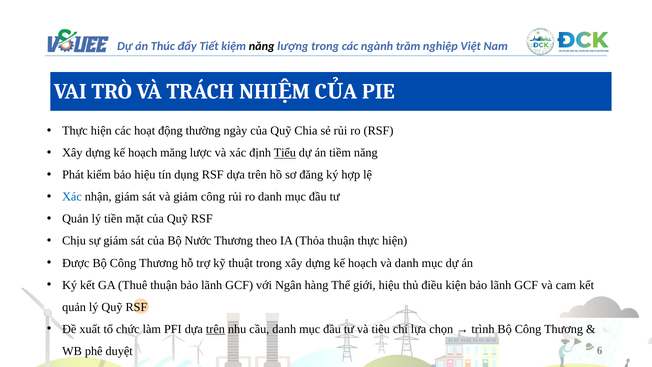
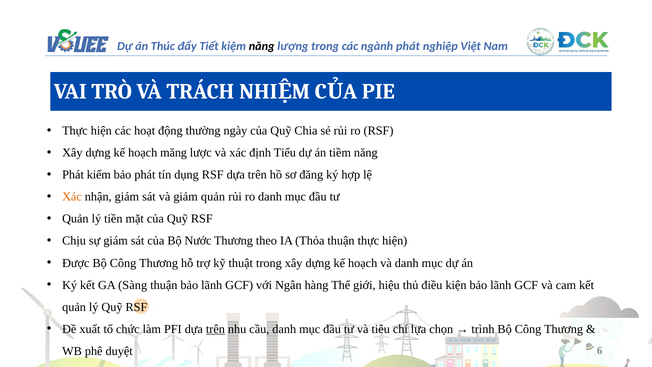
trăm: trăm -> phát (408, 46)
Tiểu underline: present -> none (285, 153)
bảo hiệu: hiệu -> phát (145, 175)
Xác colour: blue -> orange (72, 197)
giảm công: công -> quản (213, 197)
Thuê: Thuê -> Sàng (133, 285)
